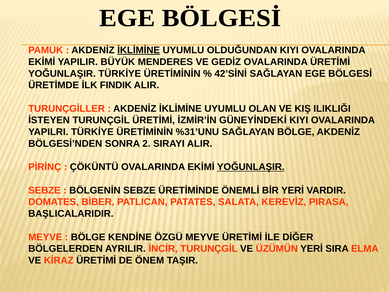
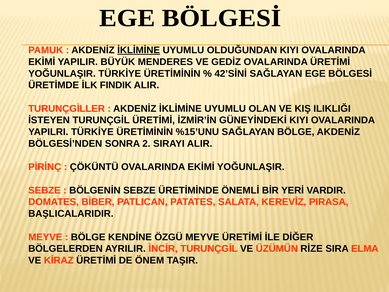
%31’UNU: %31’UNU -> %15’UNU (197, 132)
YOĞUNLAŞIR underline: present -> none (251, 167)
ÜZÜMÜN YERİ: YERİ -> RİZE (312, 249)
